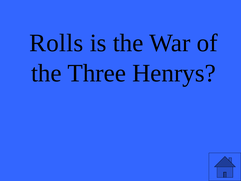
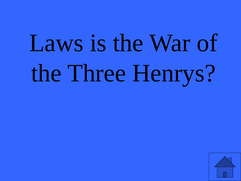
Rolls: Rolls -> Laws (56, 43)
